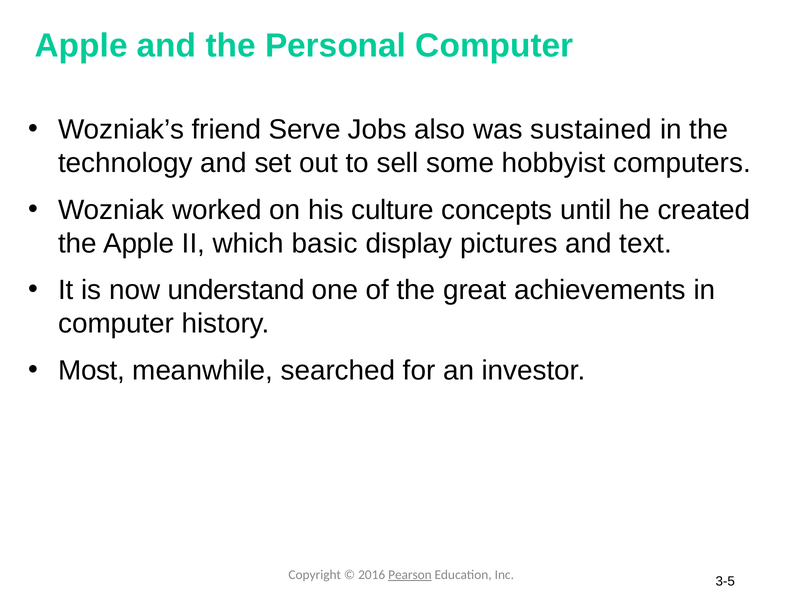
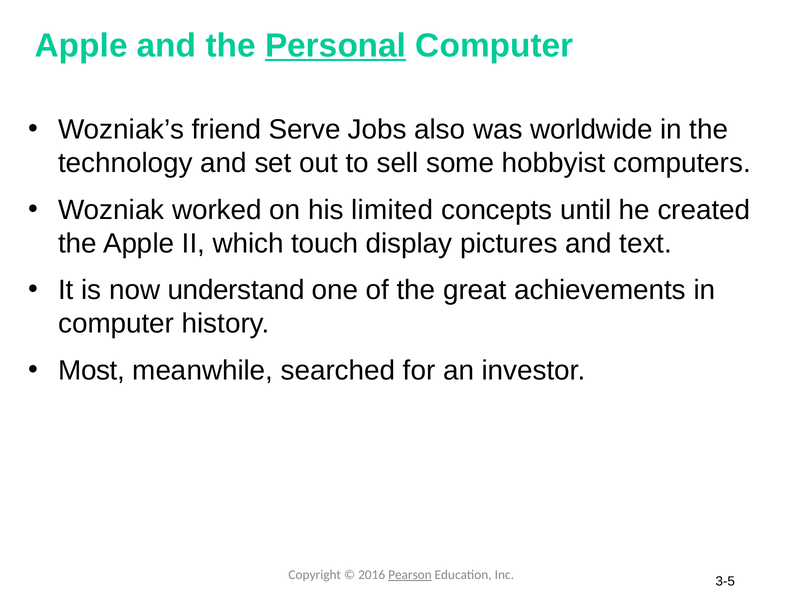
Personal underline: none -> present (336, 46)
sustained: sustained -> worldwide (591, 130)
culture: culture -> limited (392, 210)
basic: basic -> touch (325, 243)
